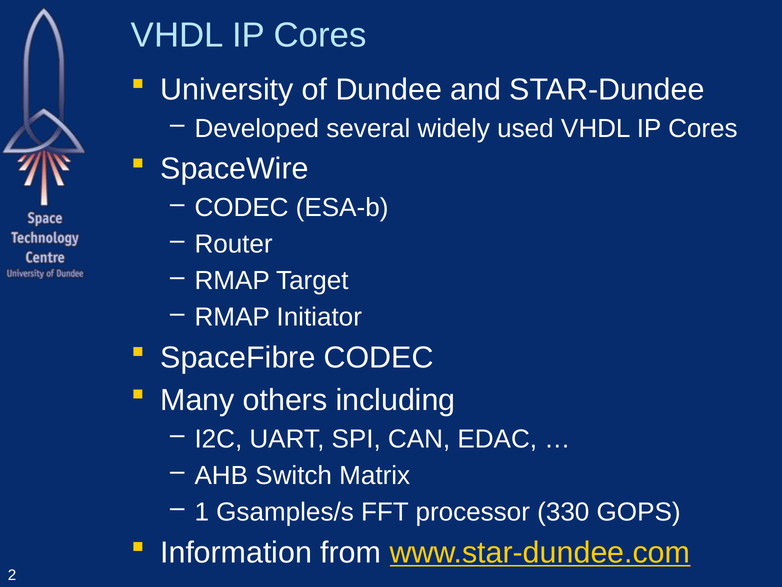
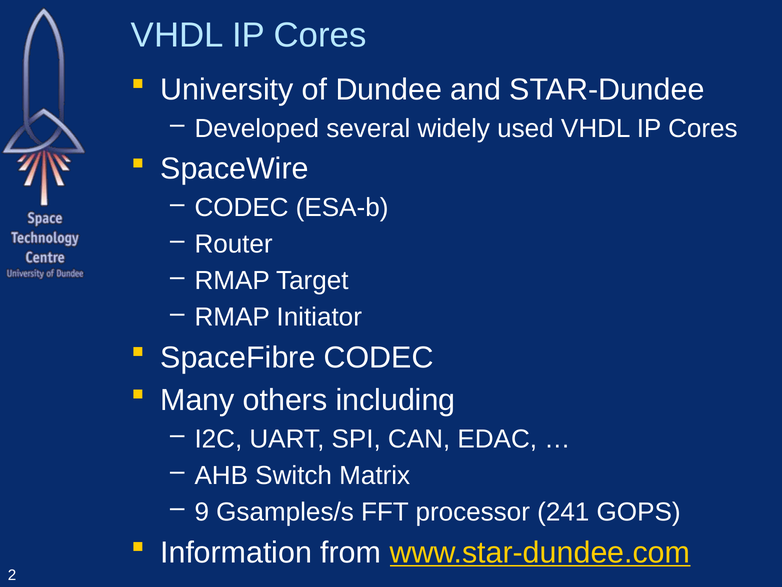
1: 1 -> 9 (202, 512)
330: 330 -> 241 (563, 512)
